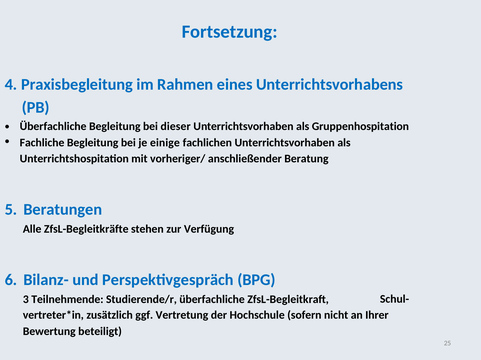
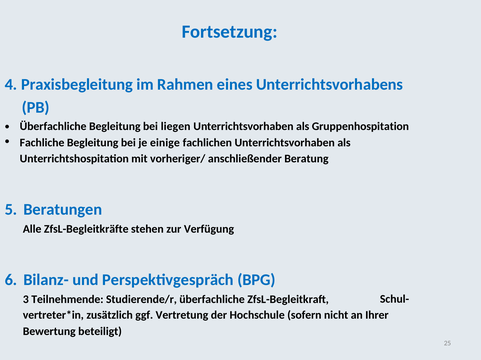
dieser: dieser -> liegen (176, 127)
